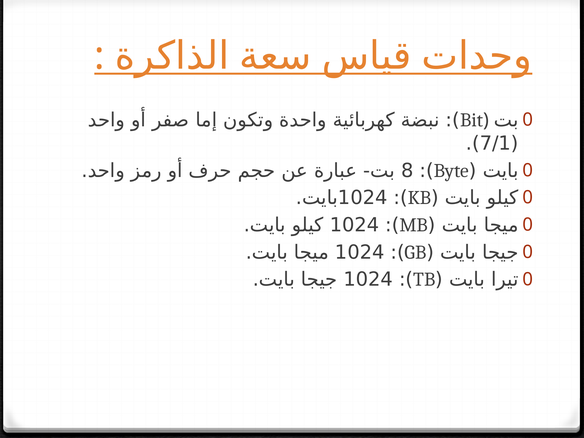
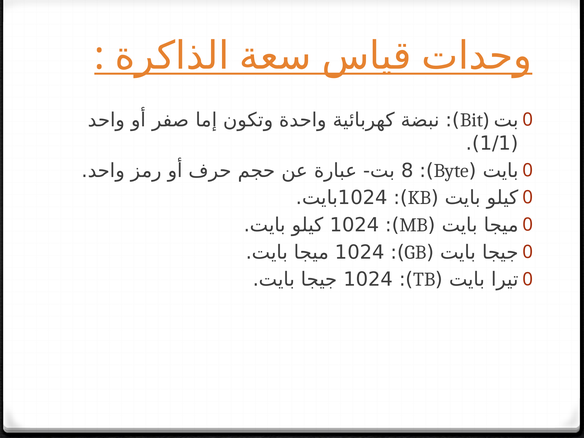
7/1: 7/1 -> 1/1 (495, 143)
